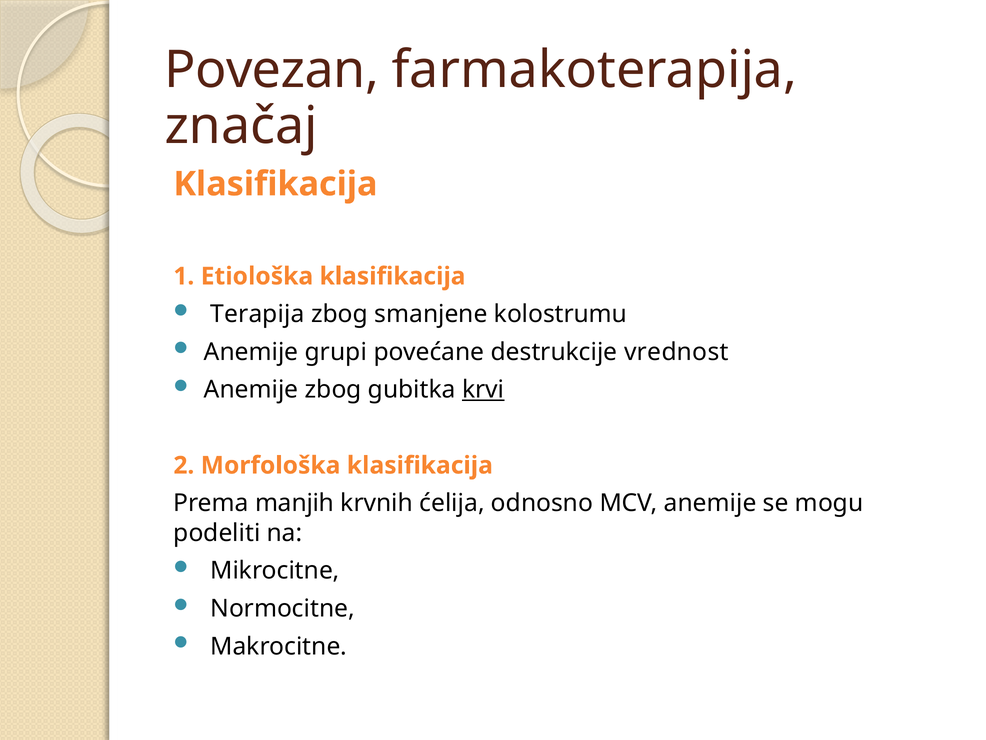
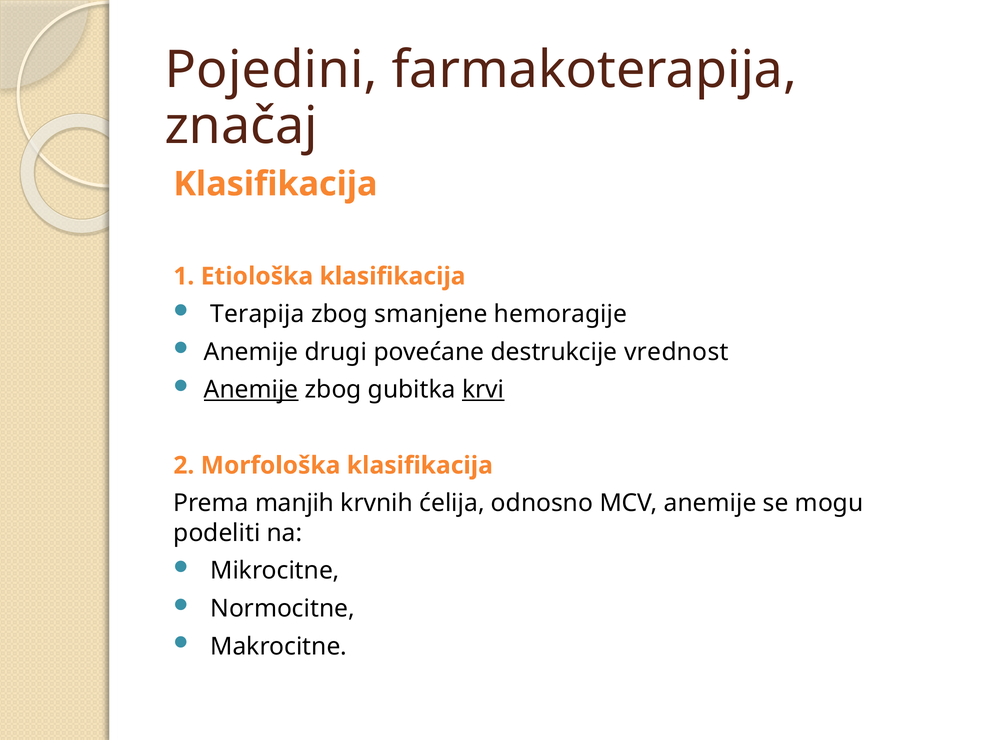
Povezan: Povezan -> Pojedini (271, 70)
kolostrumu: kolostrumu -> hemoragije (560, 314)
grupi: grupi -> drugi (336, 352)
Anemije underline: none -> present (251, 390)
